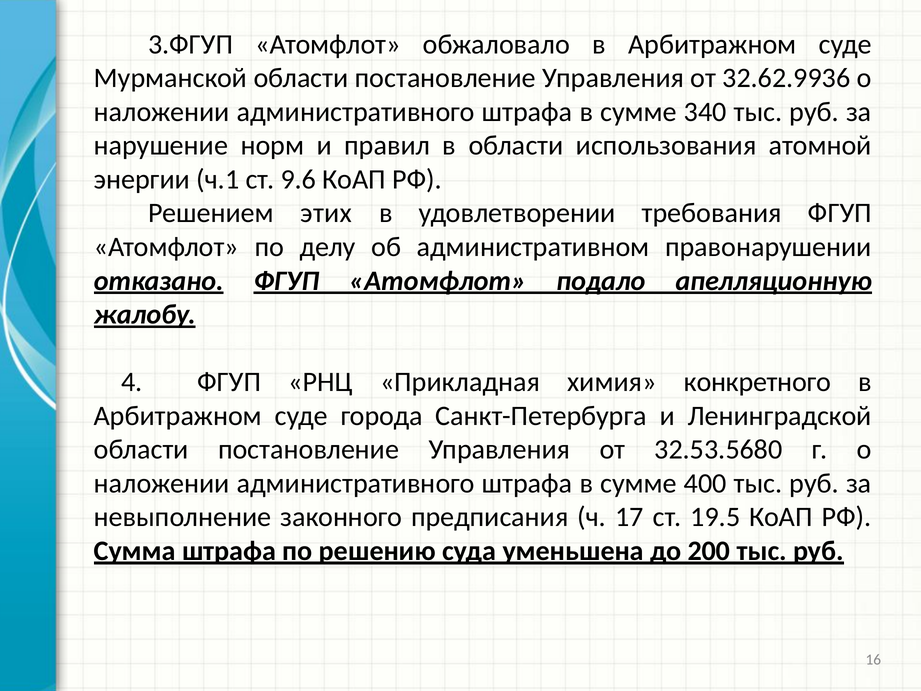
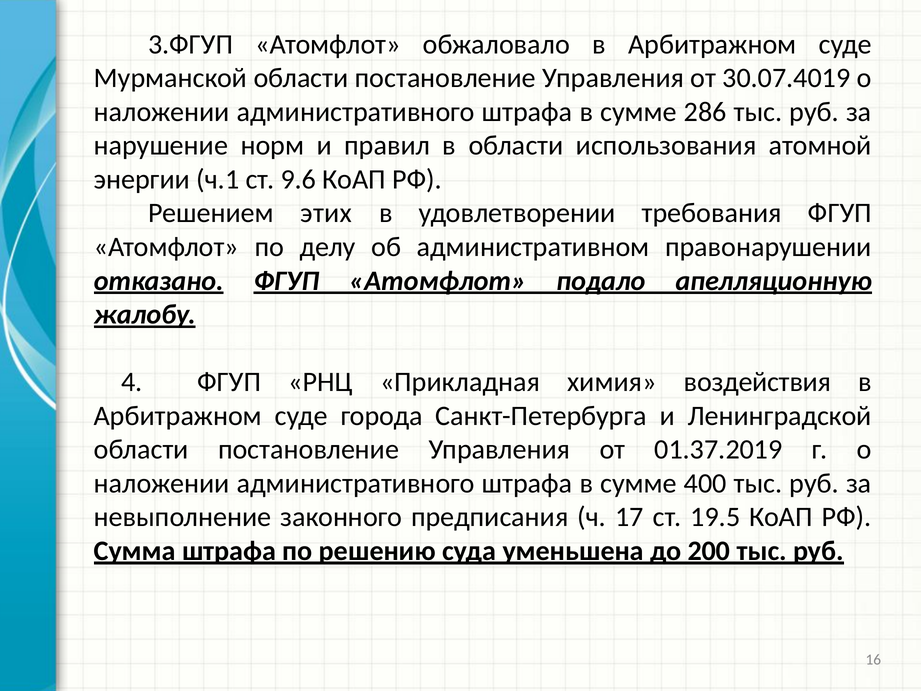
32.62.9936: 32.62.9936 -> 30.07.4019 (786, 78)
340: 340 -> 286 (705, 112)
конкретного: конкретного -> воздействия (757, 382)
32.53.5680: 32.53.5680 -> 01.37.2019 (718, 449)
